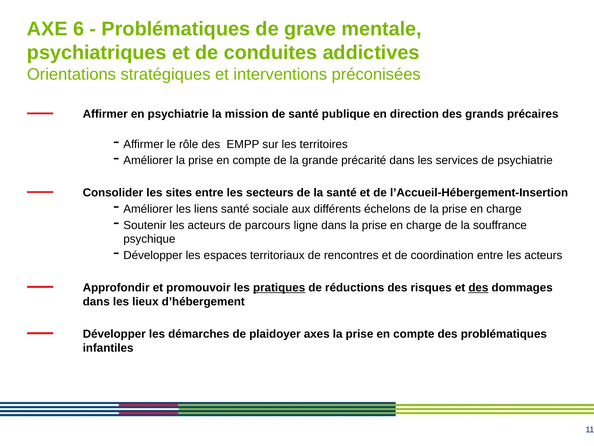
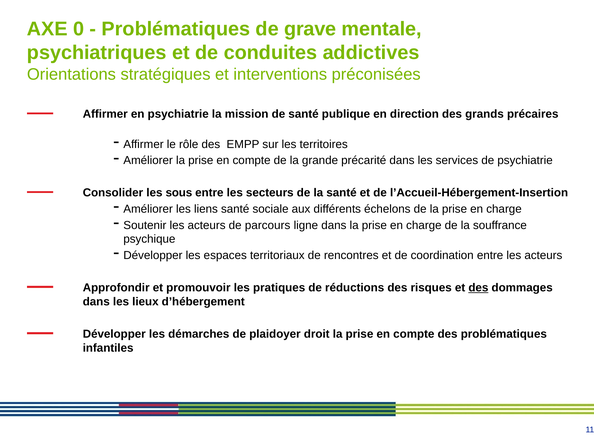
6: 6 -> 0 (79, 29)
sites: sites -> sous (179, 193)
pratiques underline: present -> none (279, 287)
axes: axes -> droit (317, 334)
